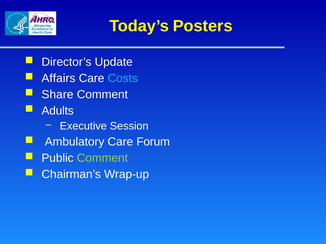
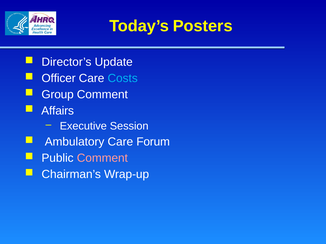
Affairs: Affairs -> Officer (59, 78)
Share: Share -> Group (58, 95)
Adults: Adults -> Affairs (58, 111)
Comment colour: light green -> pink (102, 158)
